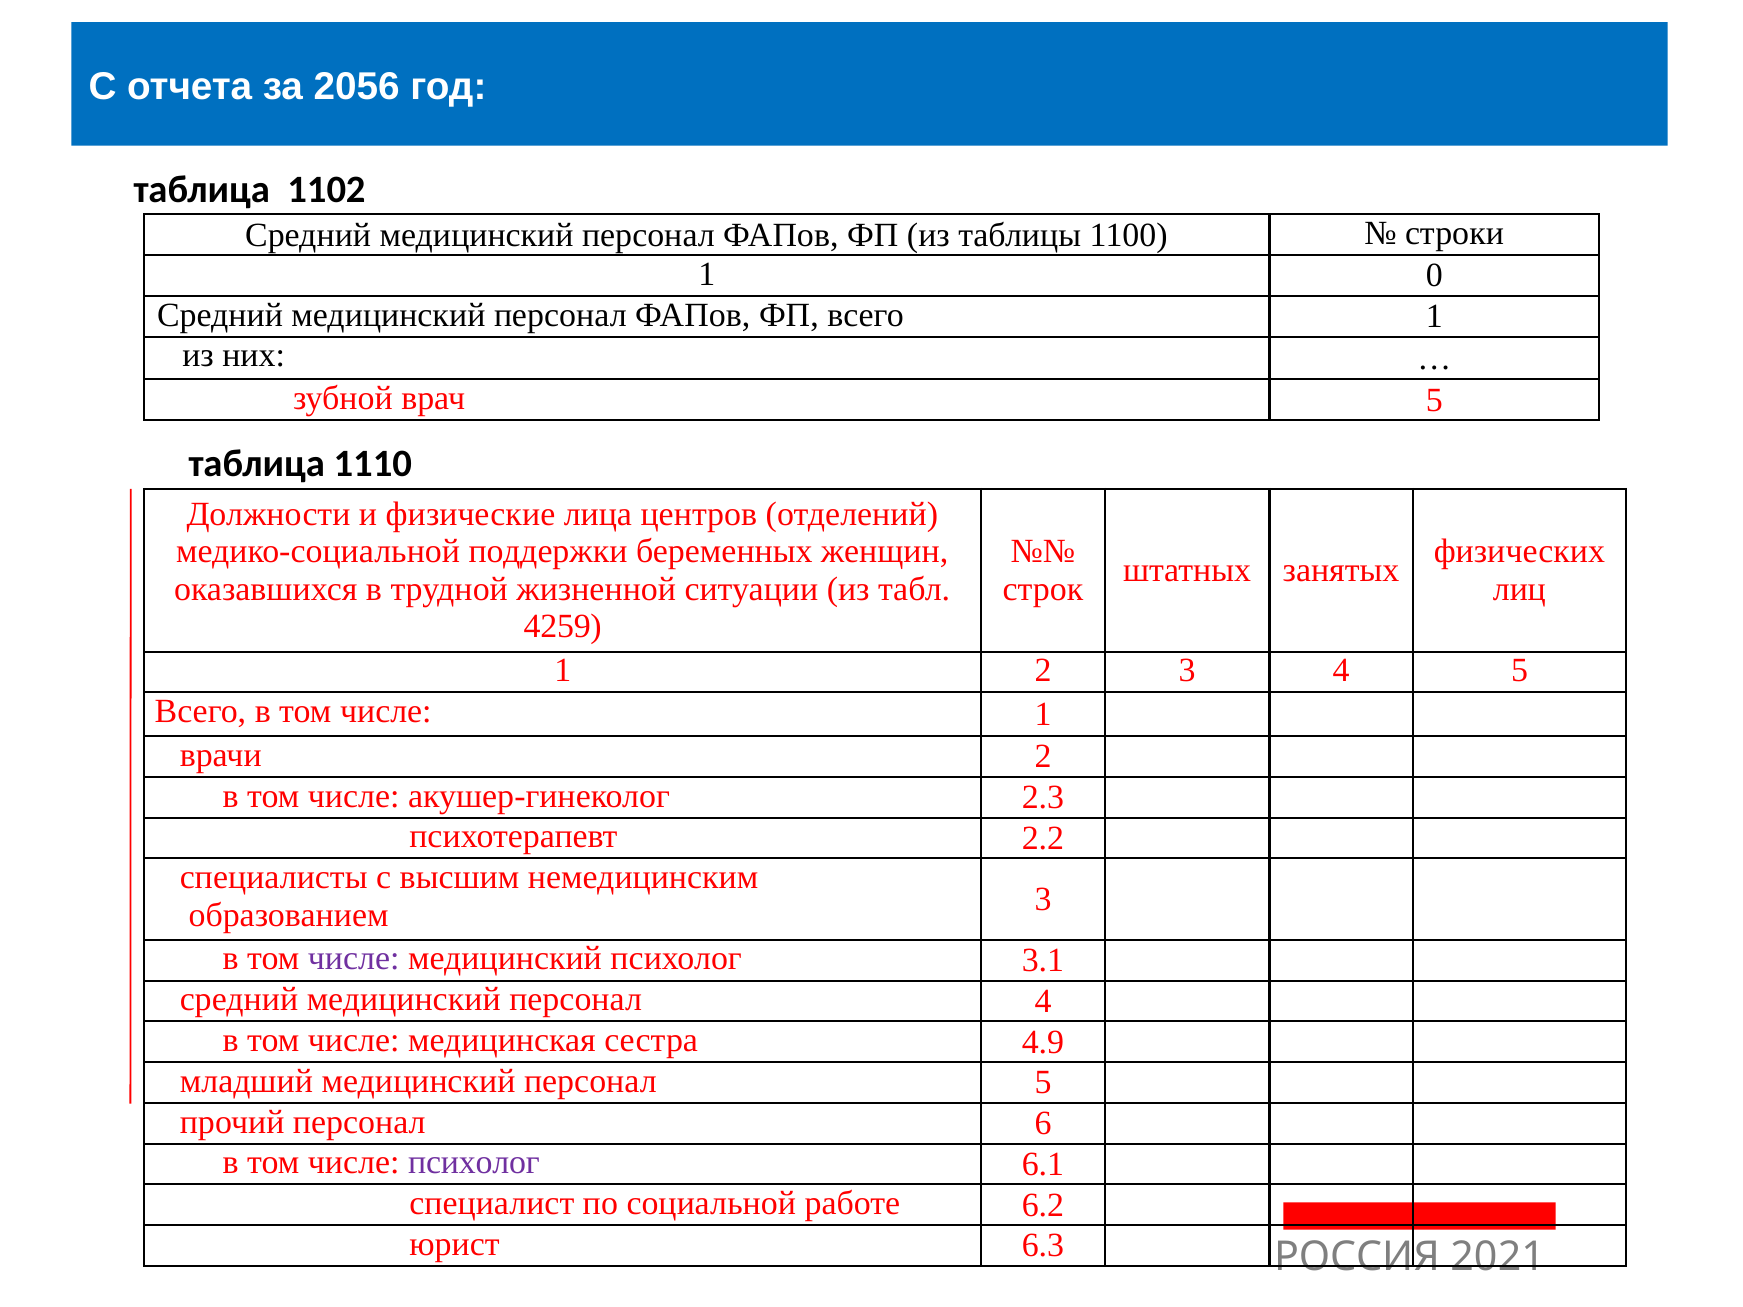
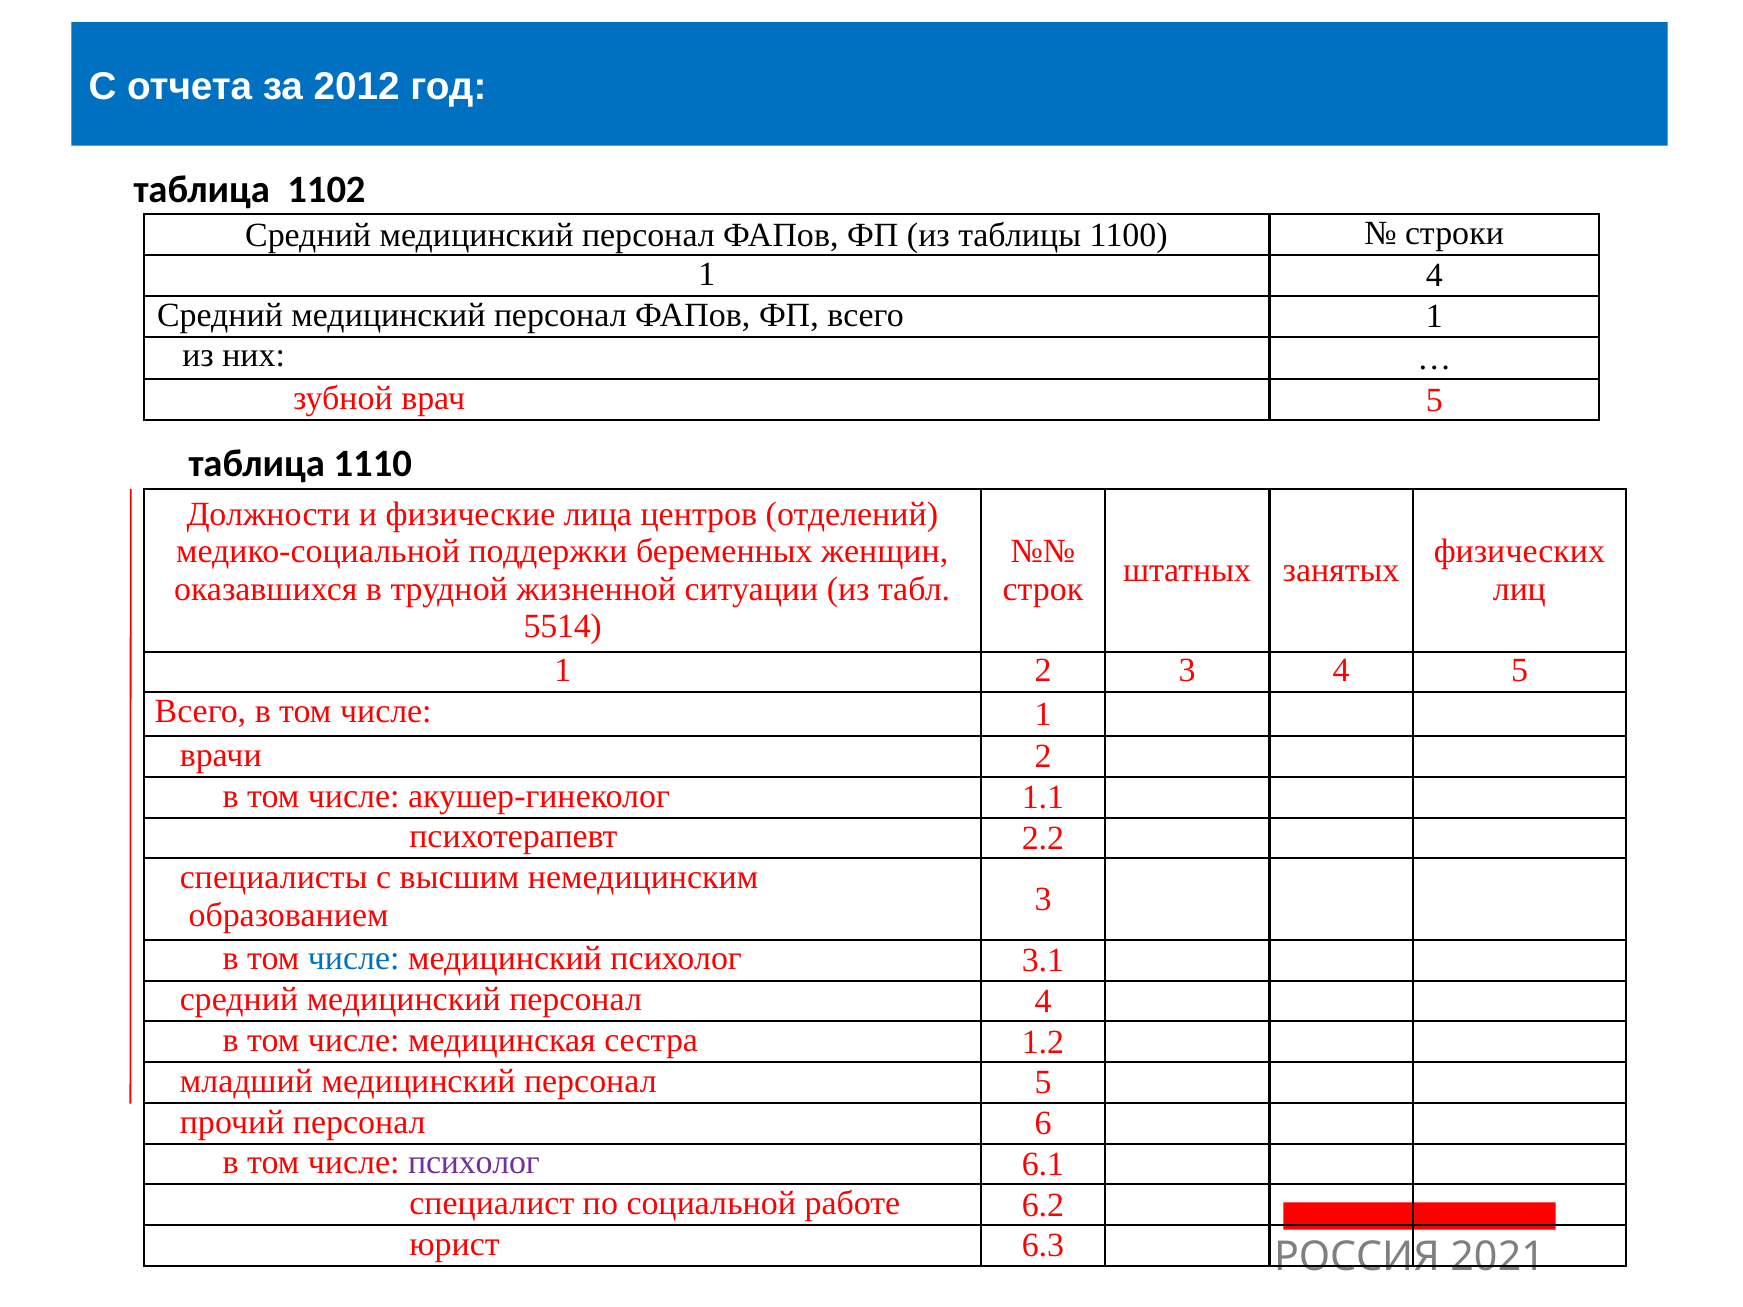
2056: 2056 -> 2012 (357, 87)
1 0: 0 -> 4 (1434, 276)
4259: 4259 -> 5514 (563, 627)
2.3: 2.3 -> 1.1 (1043, 798)
числе colour: purple -> blue (354, 959)
4.9: 4.9 -> 1.2 (1043, 1042)
